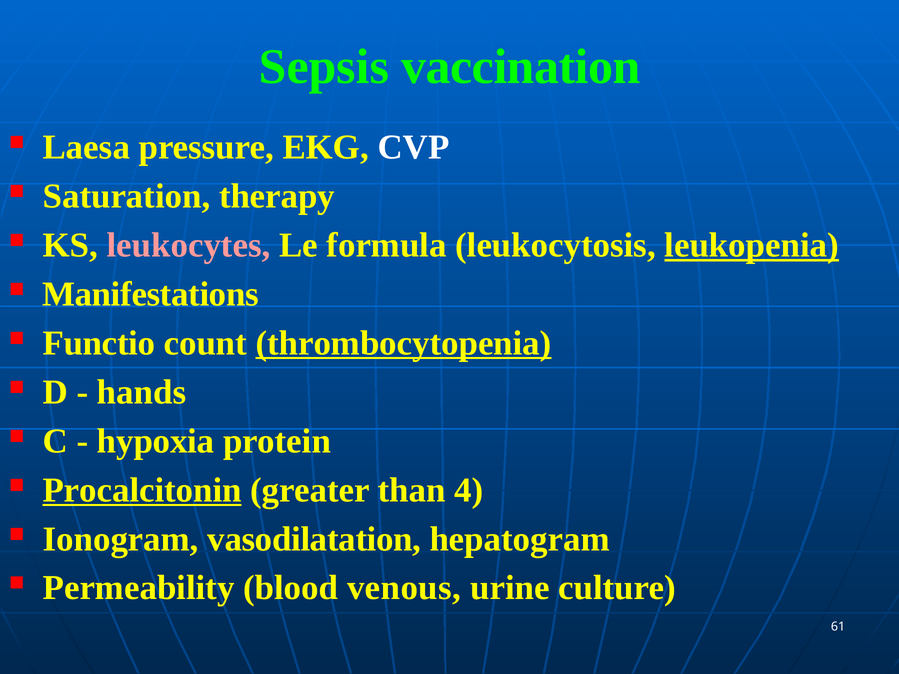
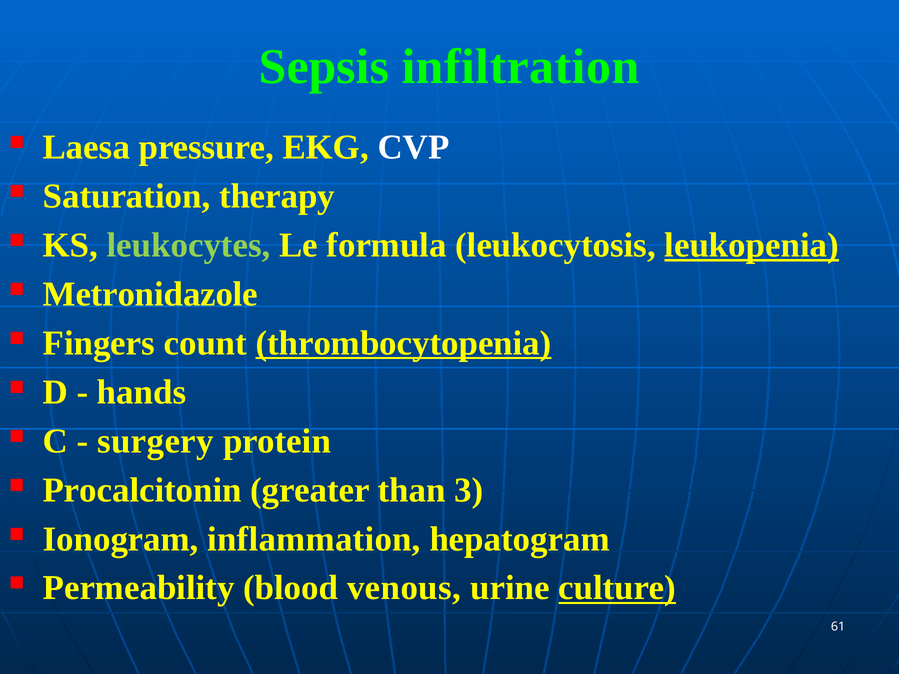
vaccination: vaccination -> infiltration (520, 67)
leukocytes colour: pink -> light green (189, 245)
Manifestations: Manifestations -> Metronidazole (150, 294)
Functio: Functio -> Fingers (99, 343)
hypoxia: hypoxia -> surgery (155, 441)
Procalcitonin underline: present -> none (142, 490)
4: 4 -> 3 (469, 490)
vasodilatation: vasodilatation -> inflammation (314, 539)
culture underline: none -> present (617, 588)
